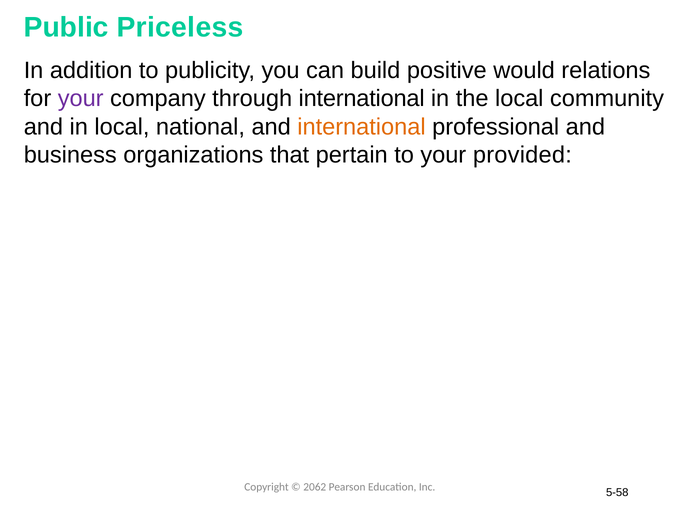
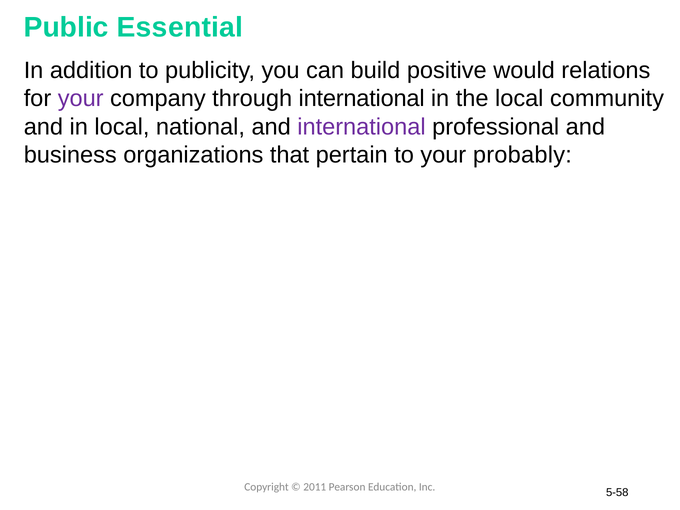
Priceless: Priceless -> Essential (180, 27)
international colour: orange -> purple (361, 127)
provided: provided -> probably (522, 155)
2062: 2062 -> 2011 (315, 487)
